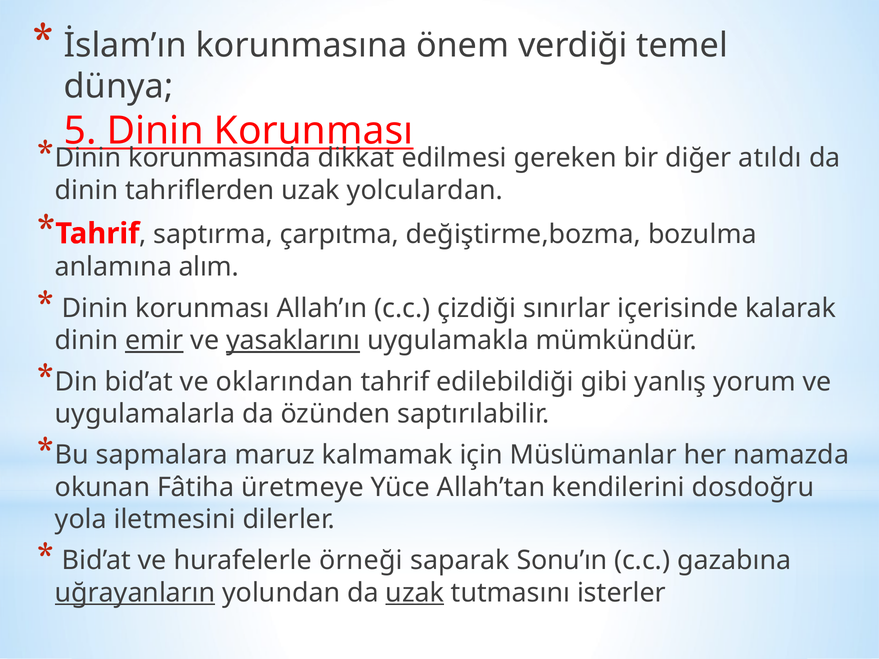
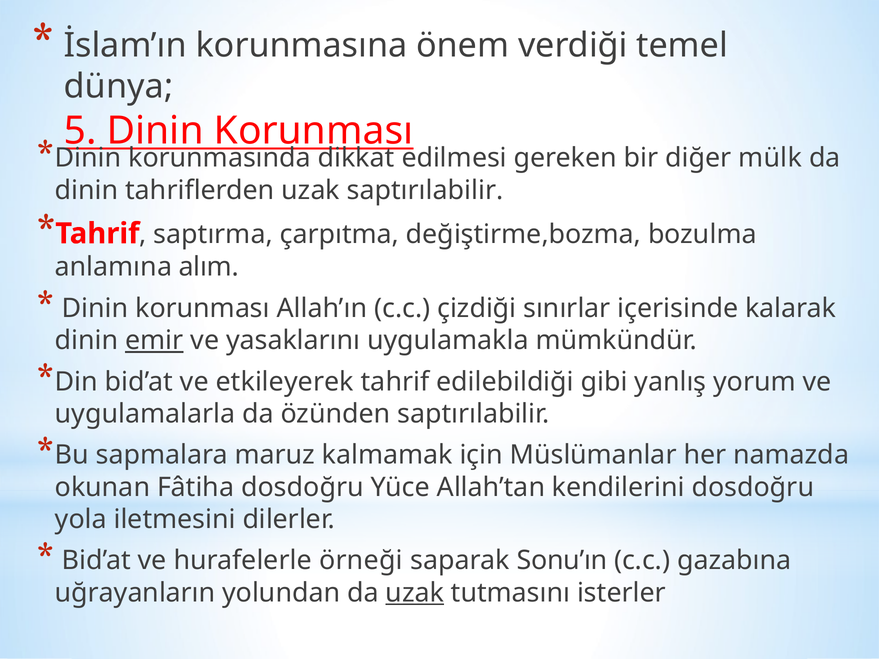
atıldı: atıldı -> mülk (770, 158)
uzak yolculardan: yolculardan -> saptırılabilir (425, 190)
yasaklarını underline: present -> none (293, 341)
oklarından: oklarından -> etkileyerek (285, 382)
Fâtiha üretmeye: üretmeye -> dosdoğru (303, 487)
uğrayanların underline: present -> none (135, 593)
